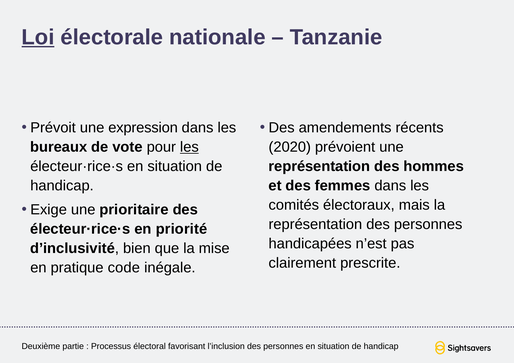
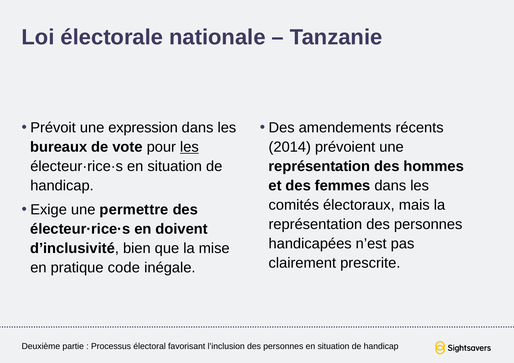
Loi underline: present -> none (38, 37)
2020: 2020 -> 2014 (290, 147)
prioritaire: prioritaire -> permettre (134, 210)
priorité: priorité -> doivent (182, 229)
